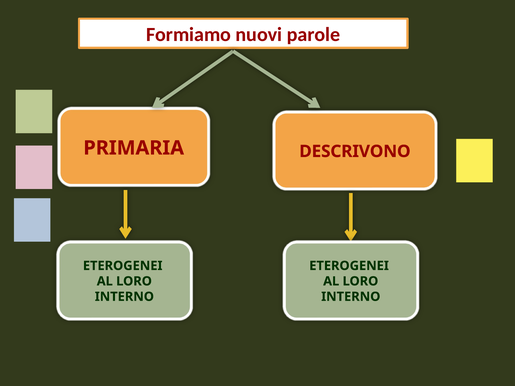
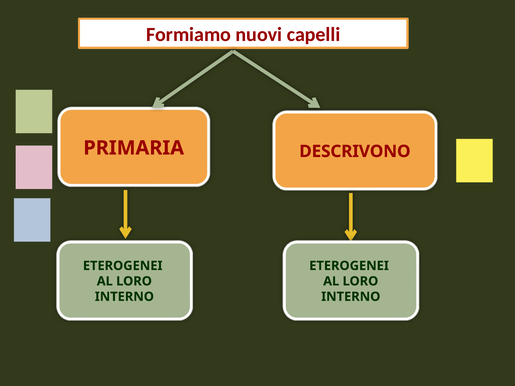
parole: parole -> capelli (314, 35)
